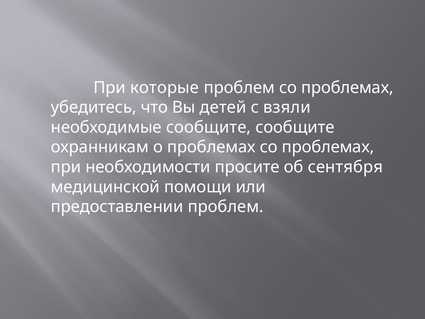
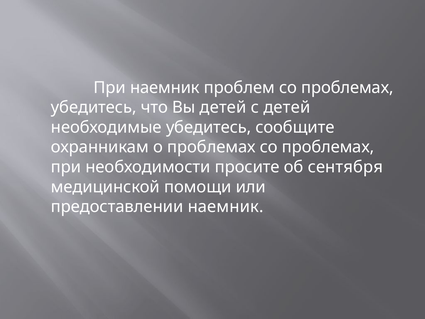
При которые: которые -> наемник (165, 88)
с взяли: взяли -> детей (287, 107)
необходимые сообщите: сообщите -> убедитесь (209, 127)
предоставлении проблем: проблем -> наемник (226, 207)
